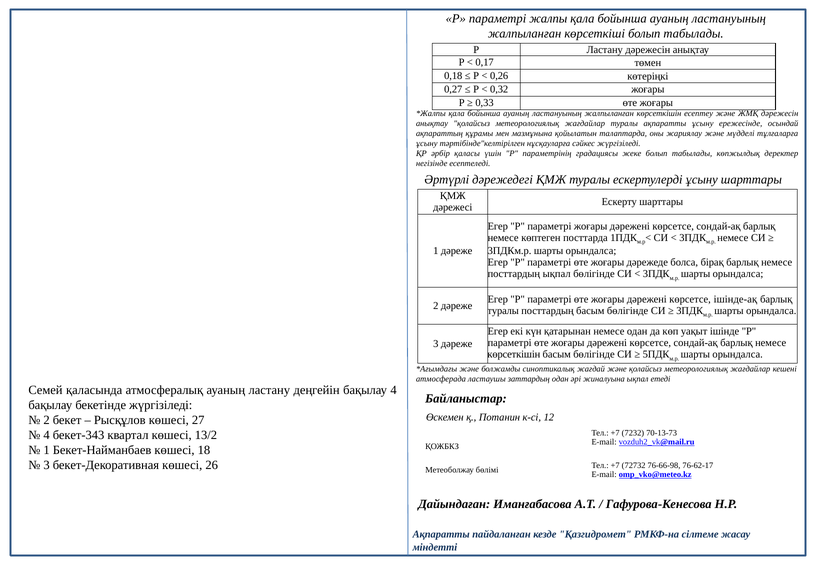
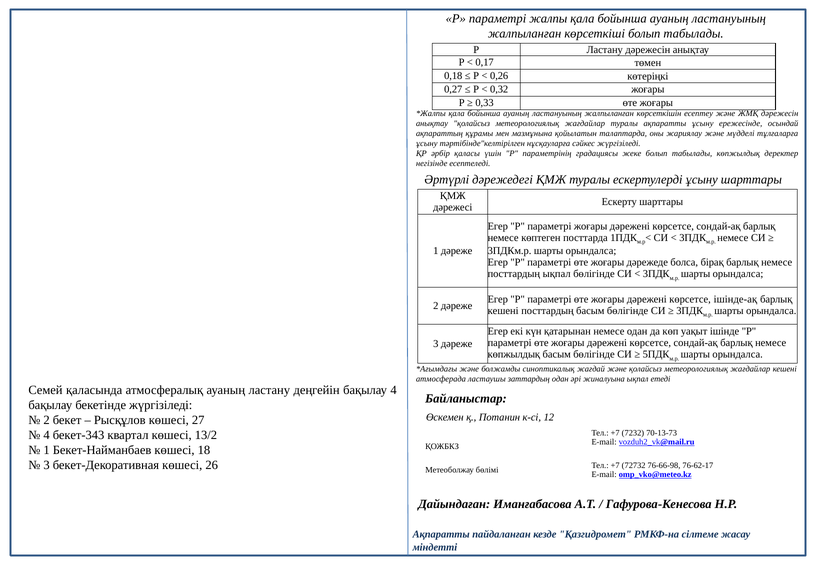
туралы: туралы -> кешені (503, 311)
көрсеткішін: көрсеткішін -> көпжылдық (514, 354)
